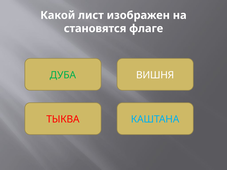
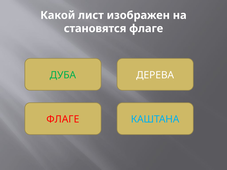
ВИШНЯ: ВИШНЯ -> ДЕРЕВА (155, 75)
ТЫКВА: ТЫКВА -> ФЛАГЕ (63, 120)
